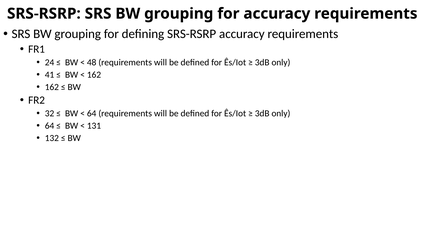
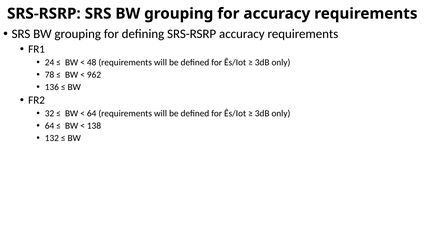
41: 41 -> 78 (50, 75)
162: 162 -> 962 (94, 75)
162: 162 -> 136 (52, 87)
131: 131 -> 138 (94, 126)
